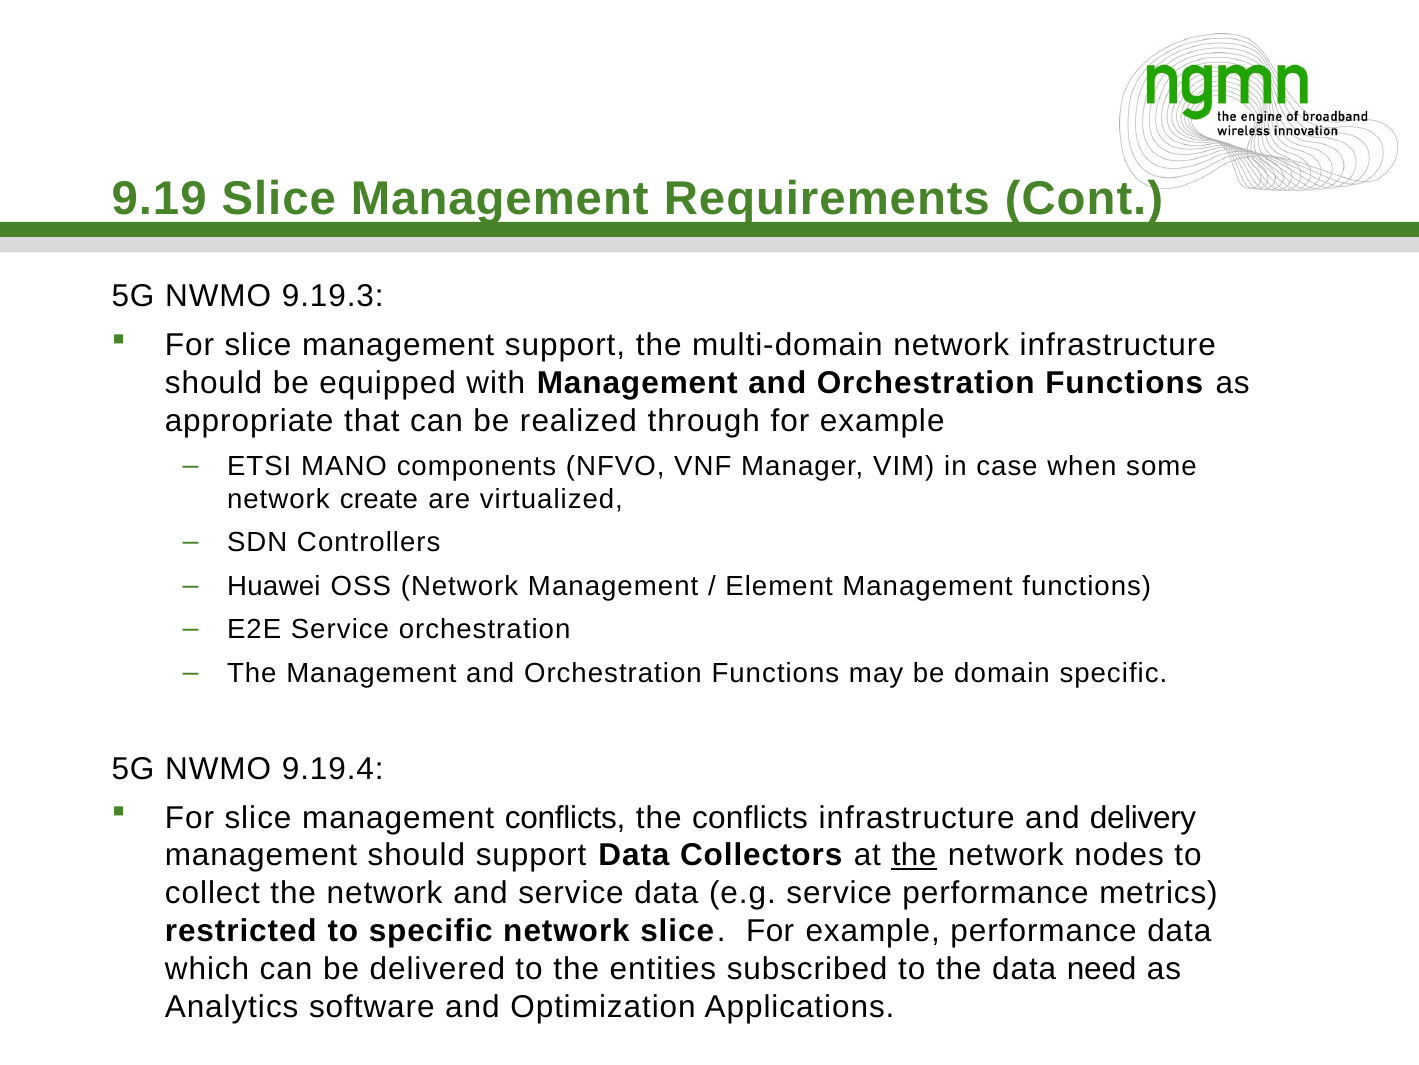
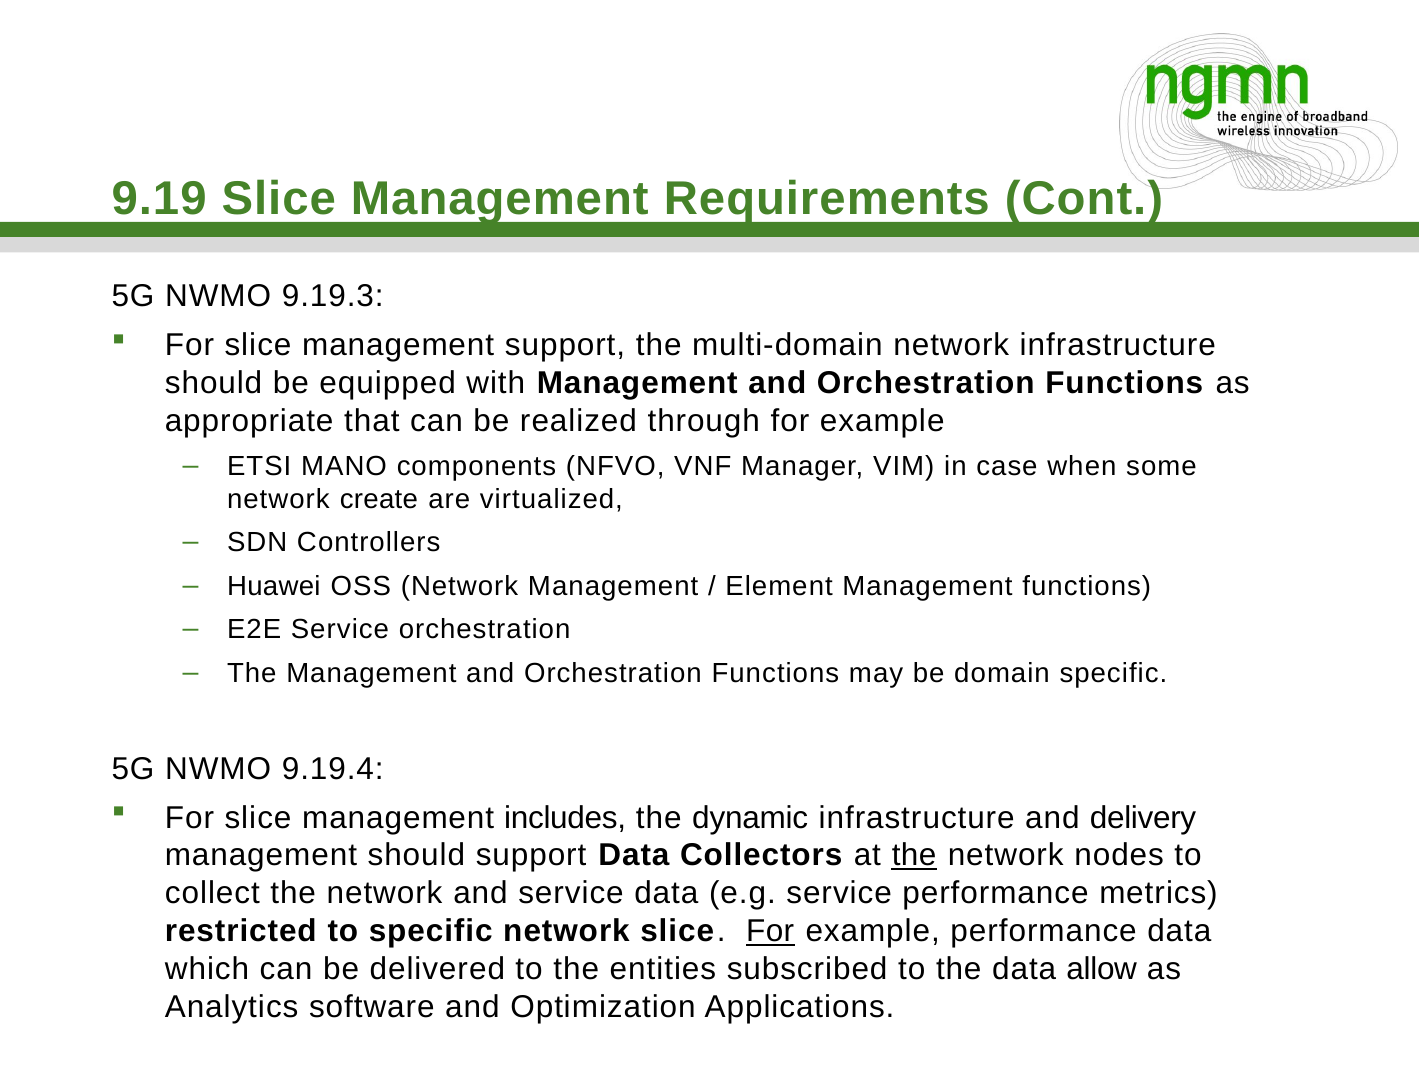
management conflicts: conflicts -> includes (565, 817)
the conflicts: conflicts -> dynamic (750, 817)
For underline: none -> present (770, 931)
need: need -> allow (1102, 968)
